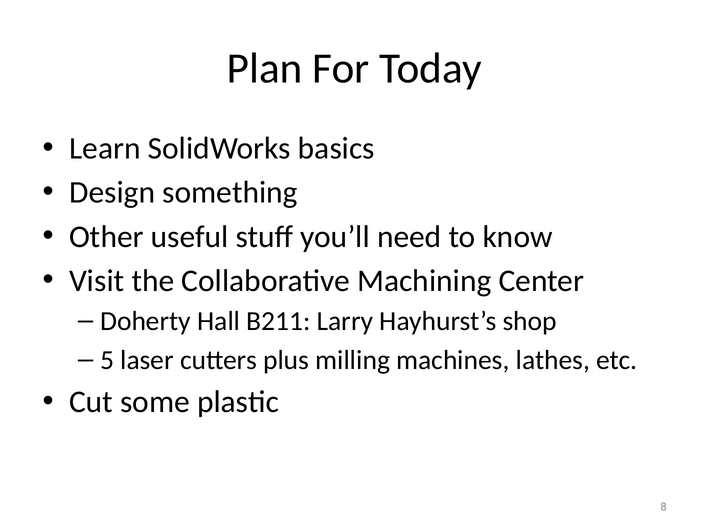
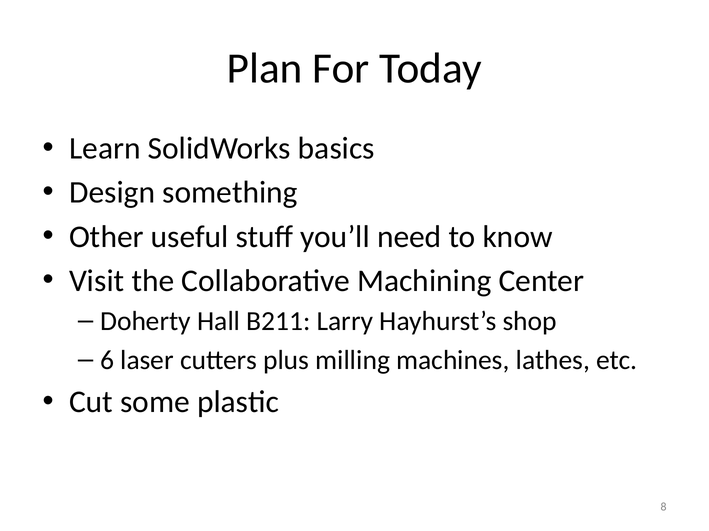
5: 5 -> 6 (107, 360)
